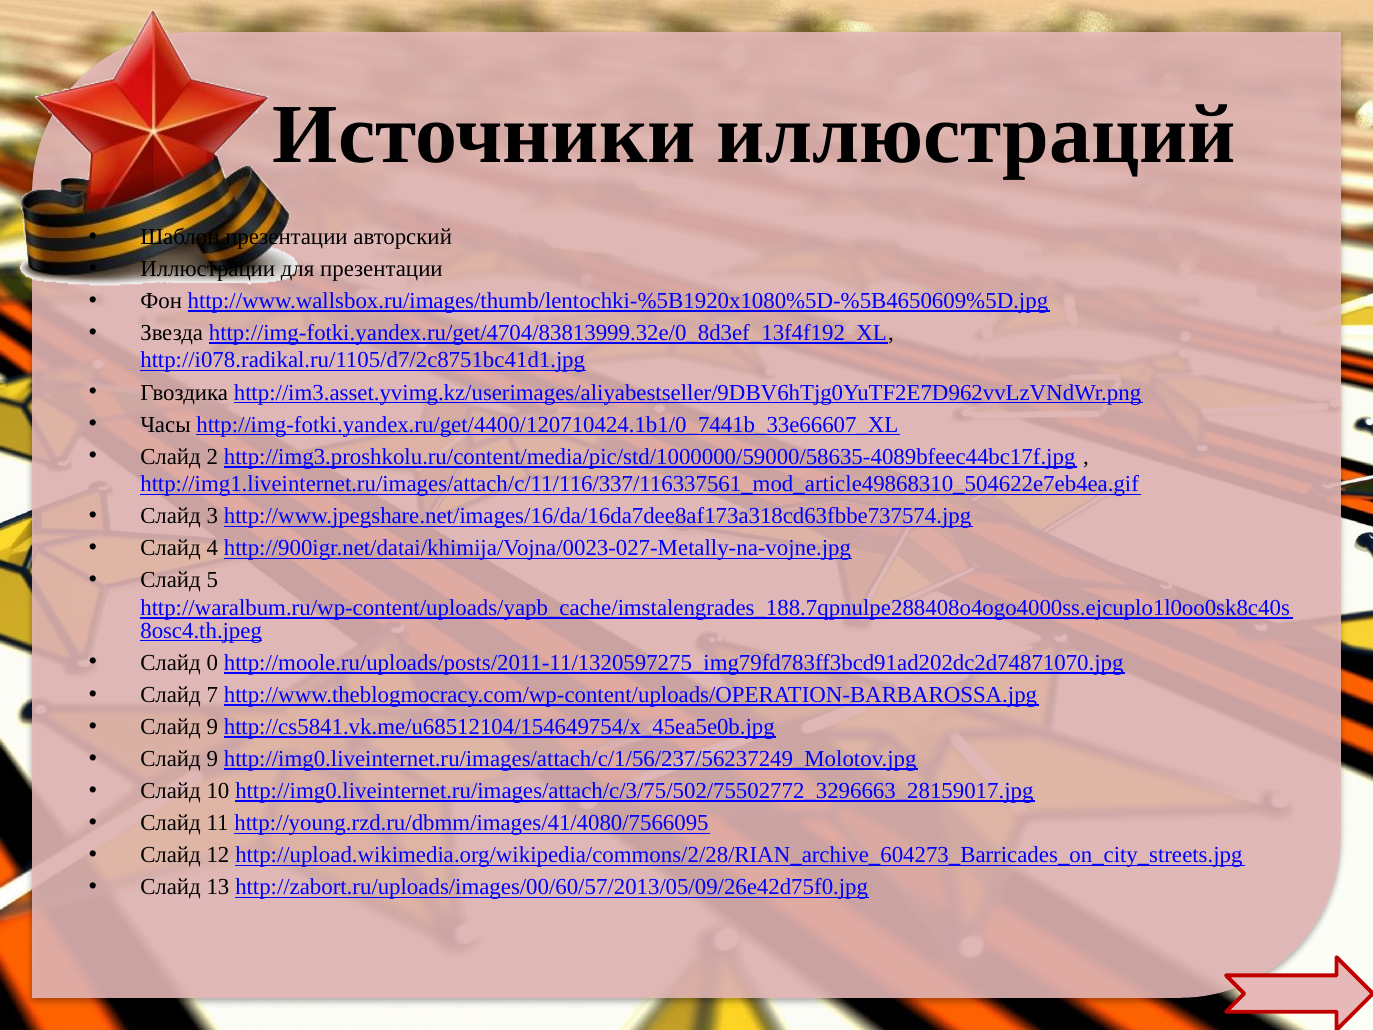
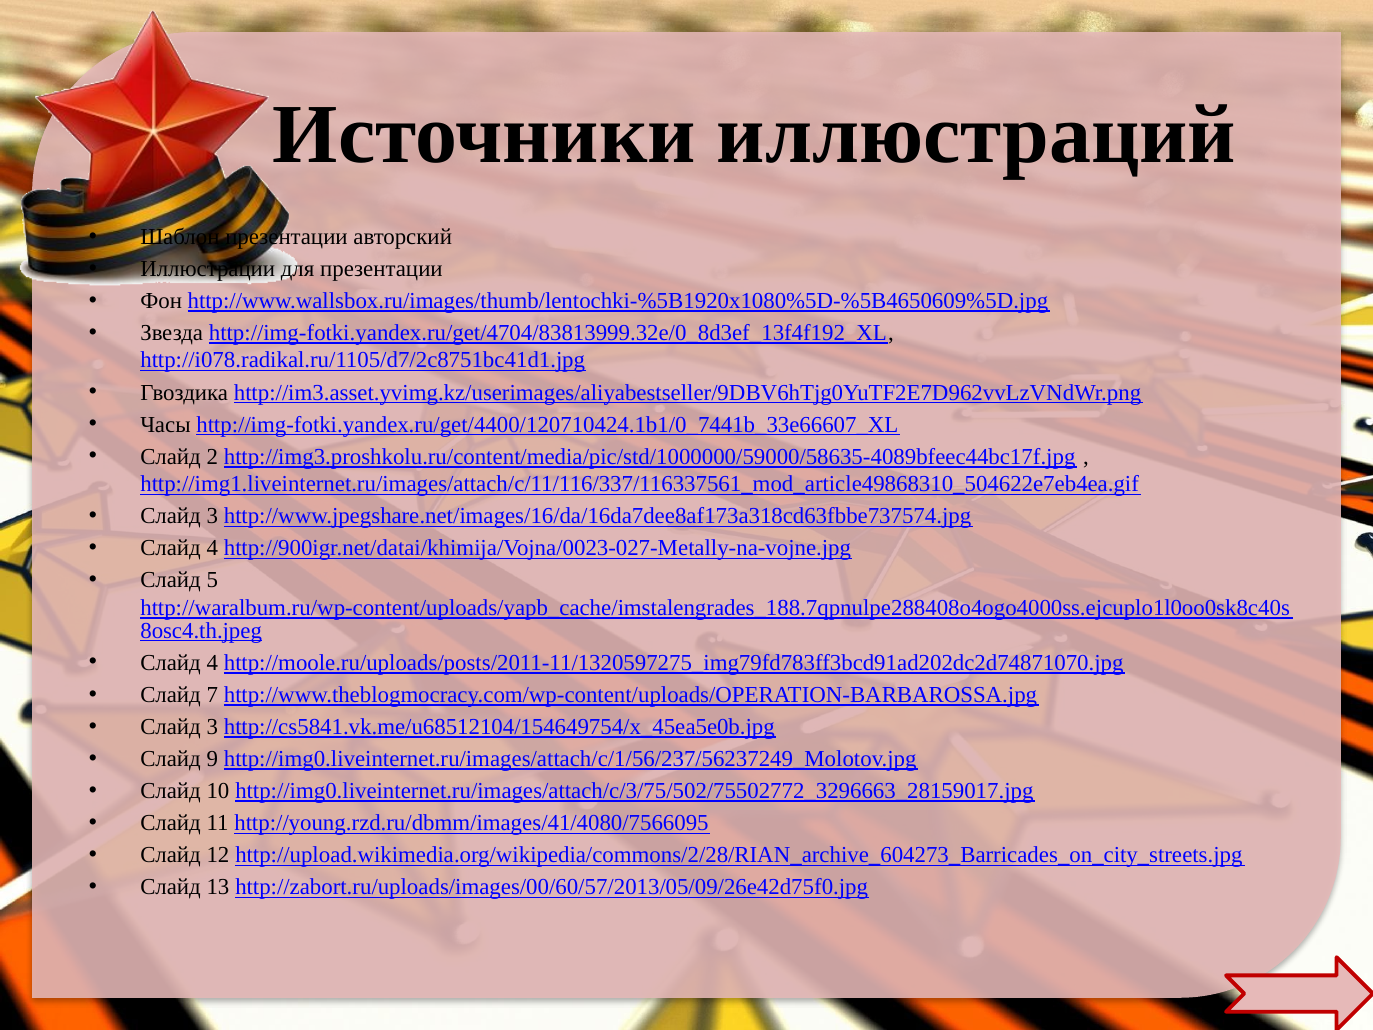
0: 0 -> 4 (212, 663)
9: 9 -> 3 (212, 727)
